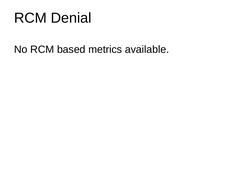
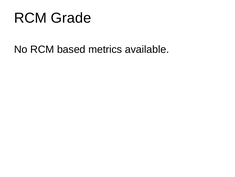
Denial: Denial -> Grade (71, 18)
